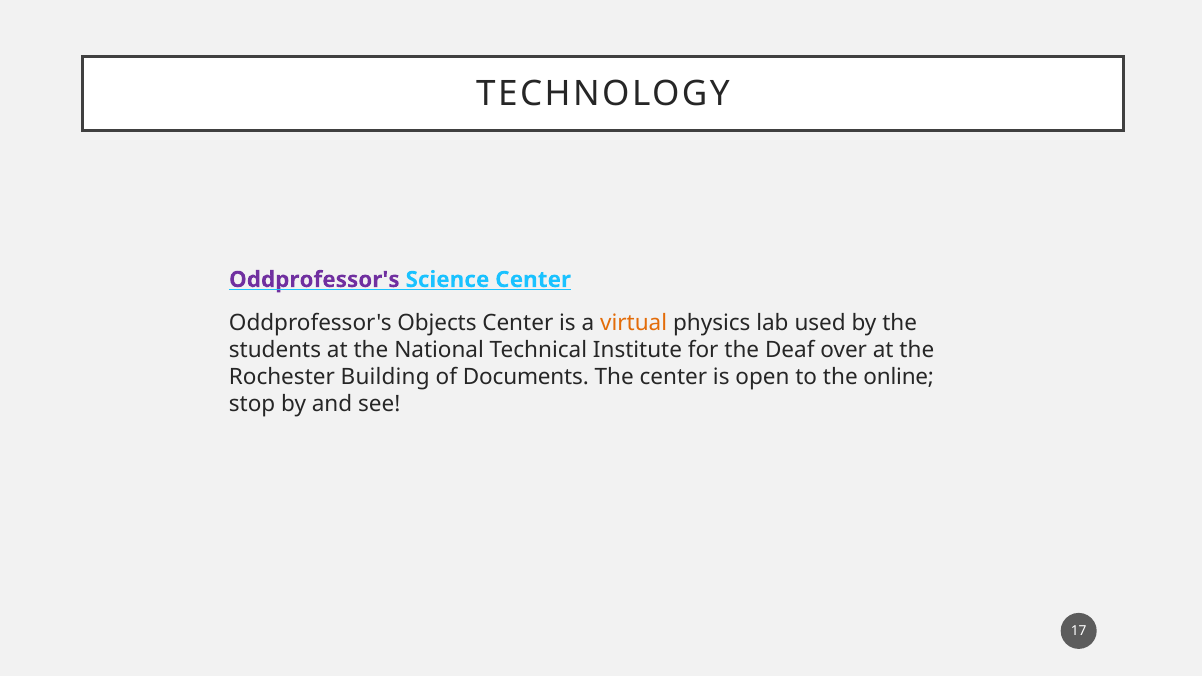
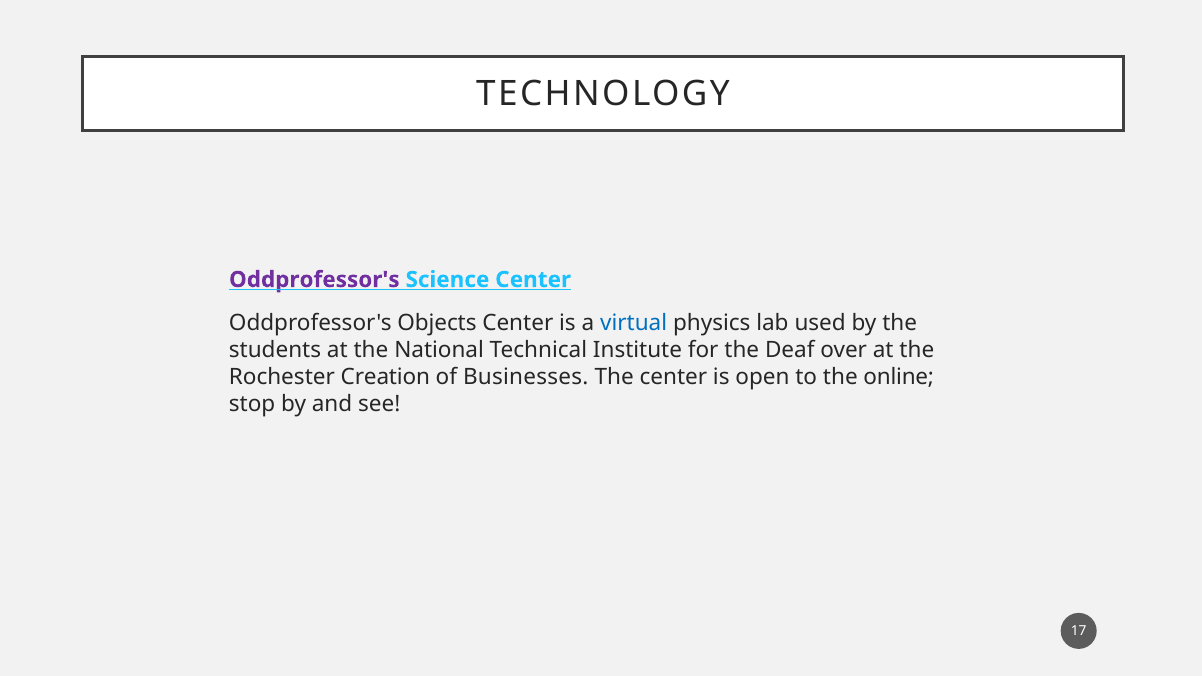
virtual colour: orange -> blue (634, 323)
Building: Building -> Creation (385, 377)
Documents: Documents -> Businesses (526, 377)
